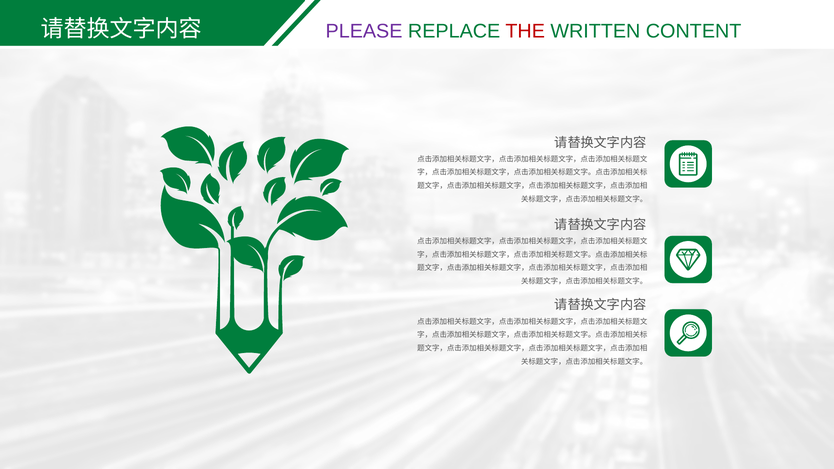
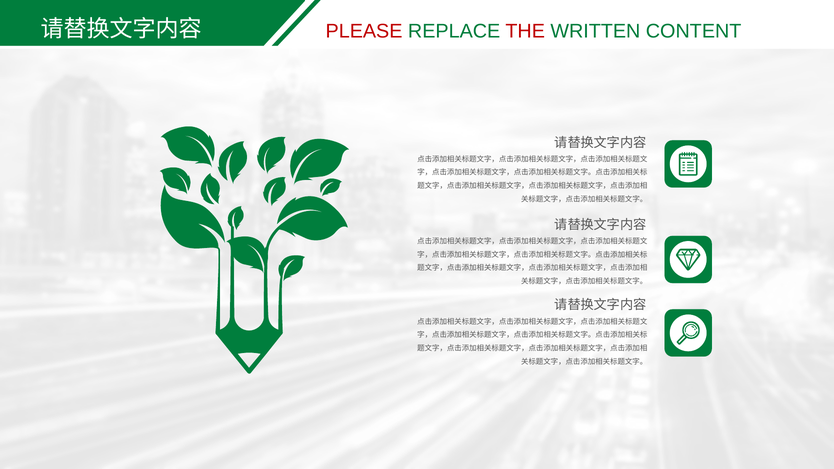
PLEASE colour: purple -> red (364, 31)
